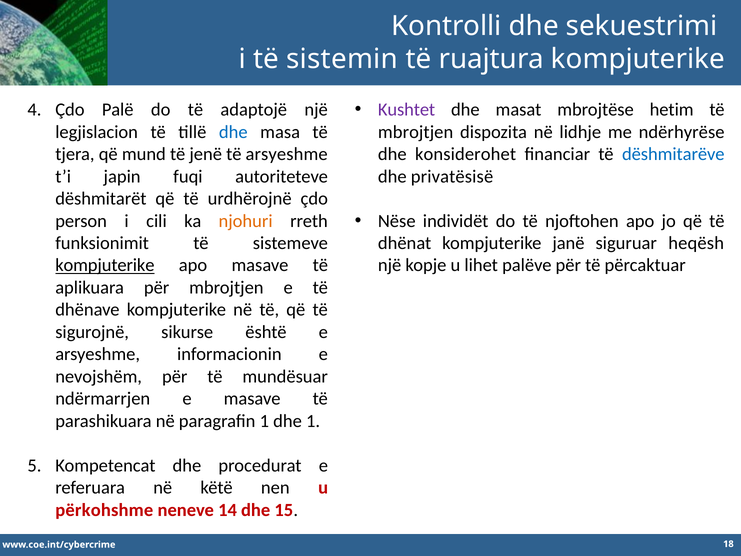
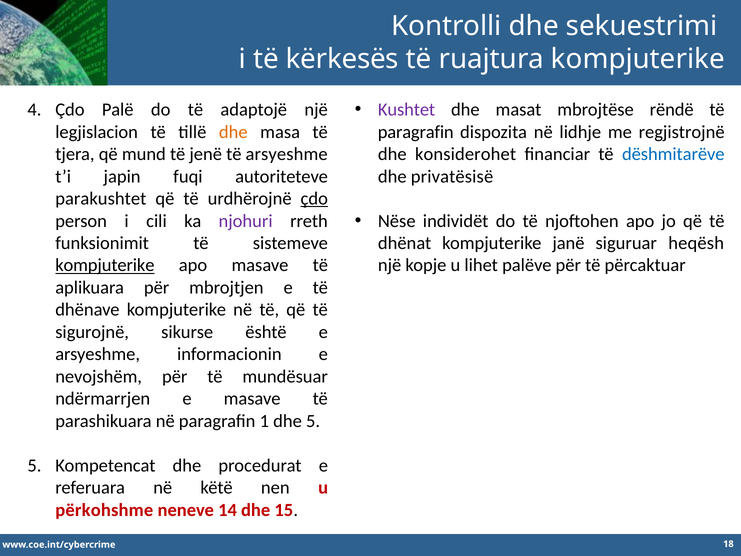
sistemin: sistemin -> kërkesës (342, 59)
hetim: hetim -> rëndë (672, 110)
dhe colour: blue -> orange (233, 132)
mbrojtjen: mbrojtjen -> paragrafin (416, 132)
ndërhyrëse: ndërhyrëse -> regjistrojnë (682, 132)
dëshmitarët: dëshmitarët -> parakushtet (101, 199)
çdo underline: none -> present (314, 199)
njohuri colour: orange -> purple (246, 221)
dhe 1: 1 -> 5 (313, 421)
